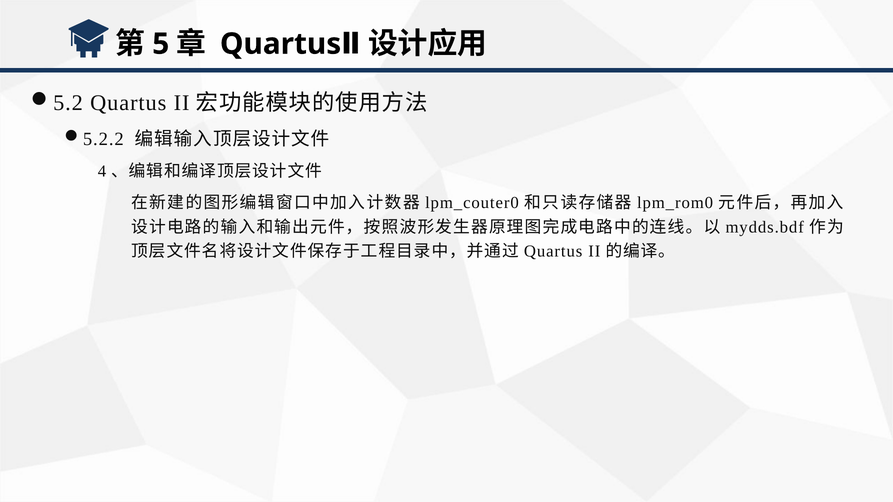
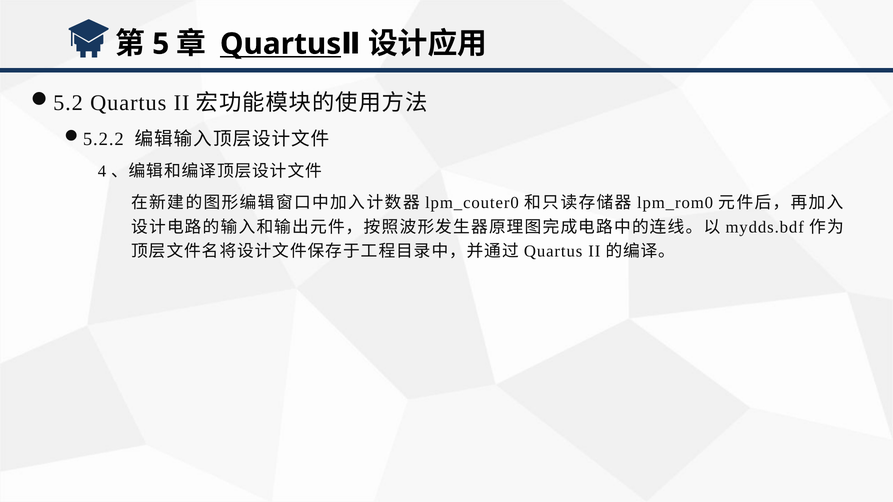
Quartus underline: none -> present (281, 44)
